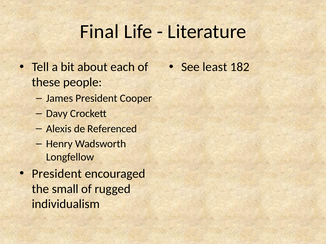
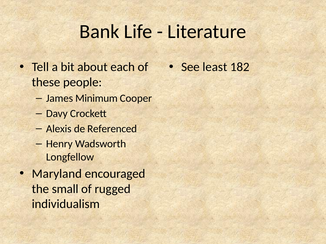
Final: Final -> Bank (99, 32)
James President: President -> Minimum (96, 99)
President: President -> Maryland (57, 174)
